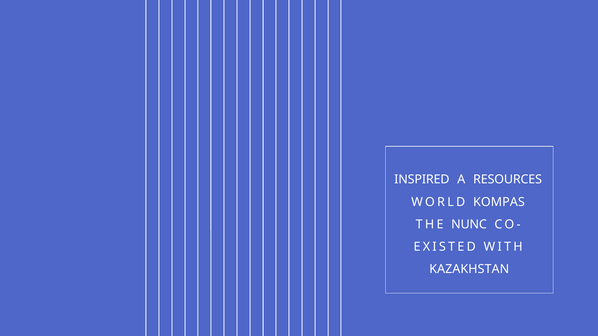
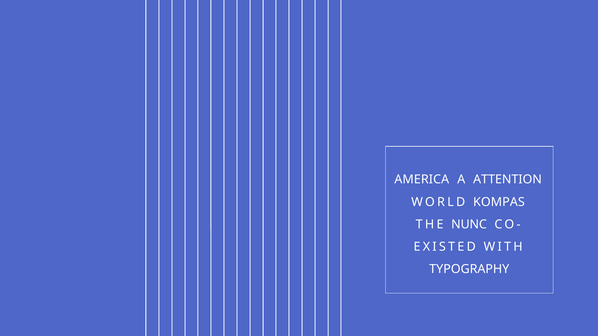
INSPIRED: INSPIRED -> AMERICA (422, 180)
RESOURCES: RESOURCES -> ATTENTION (508, 180)
KAZAKHSTAN: KAZAKHSTAN -> TYPOGRAPHY (469, 269)
